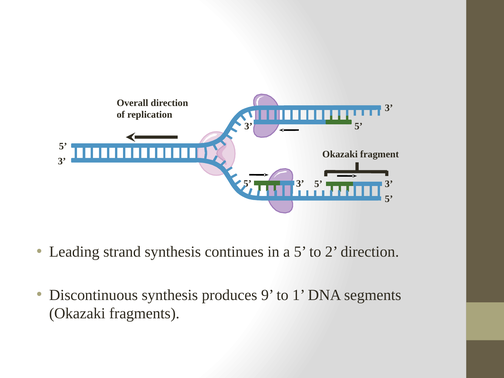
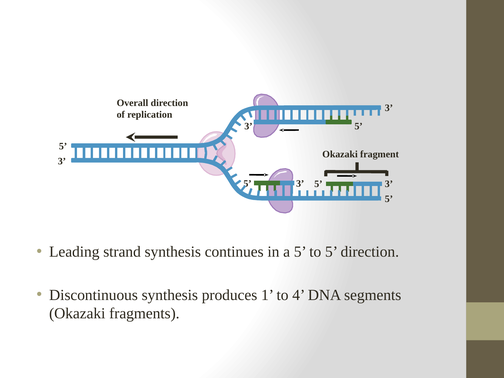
to 2: 2 -> 5 (331, 252)
9: 9 -> 1 (268, 295)
1: 1 -> 4 (299, 295)
